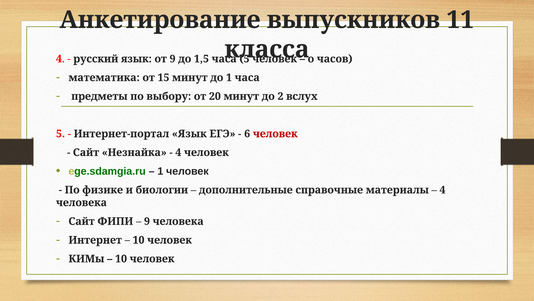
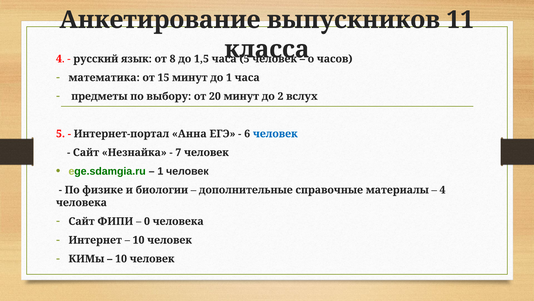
от 9: 9 -> 8 (173, 59)
Интернет-портал Язык: Язык -> Анна (189, 134)
человек colour: red -> blue (275, 134)
4: 4 -> 7 (178, 152)
9: 9 -> 0 (147, 221)
